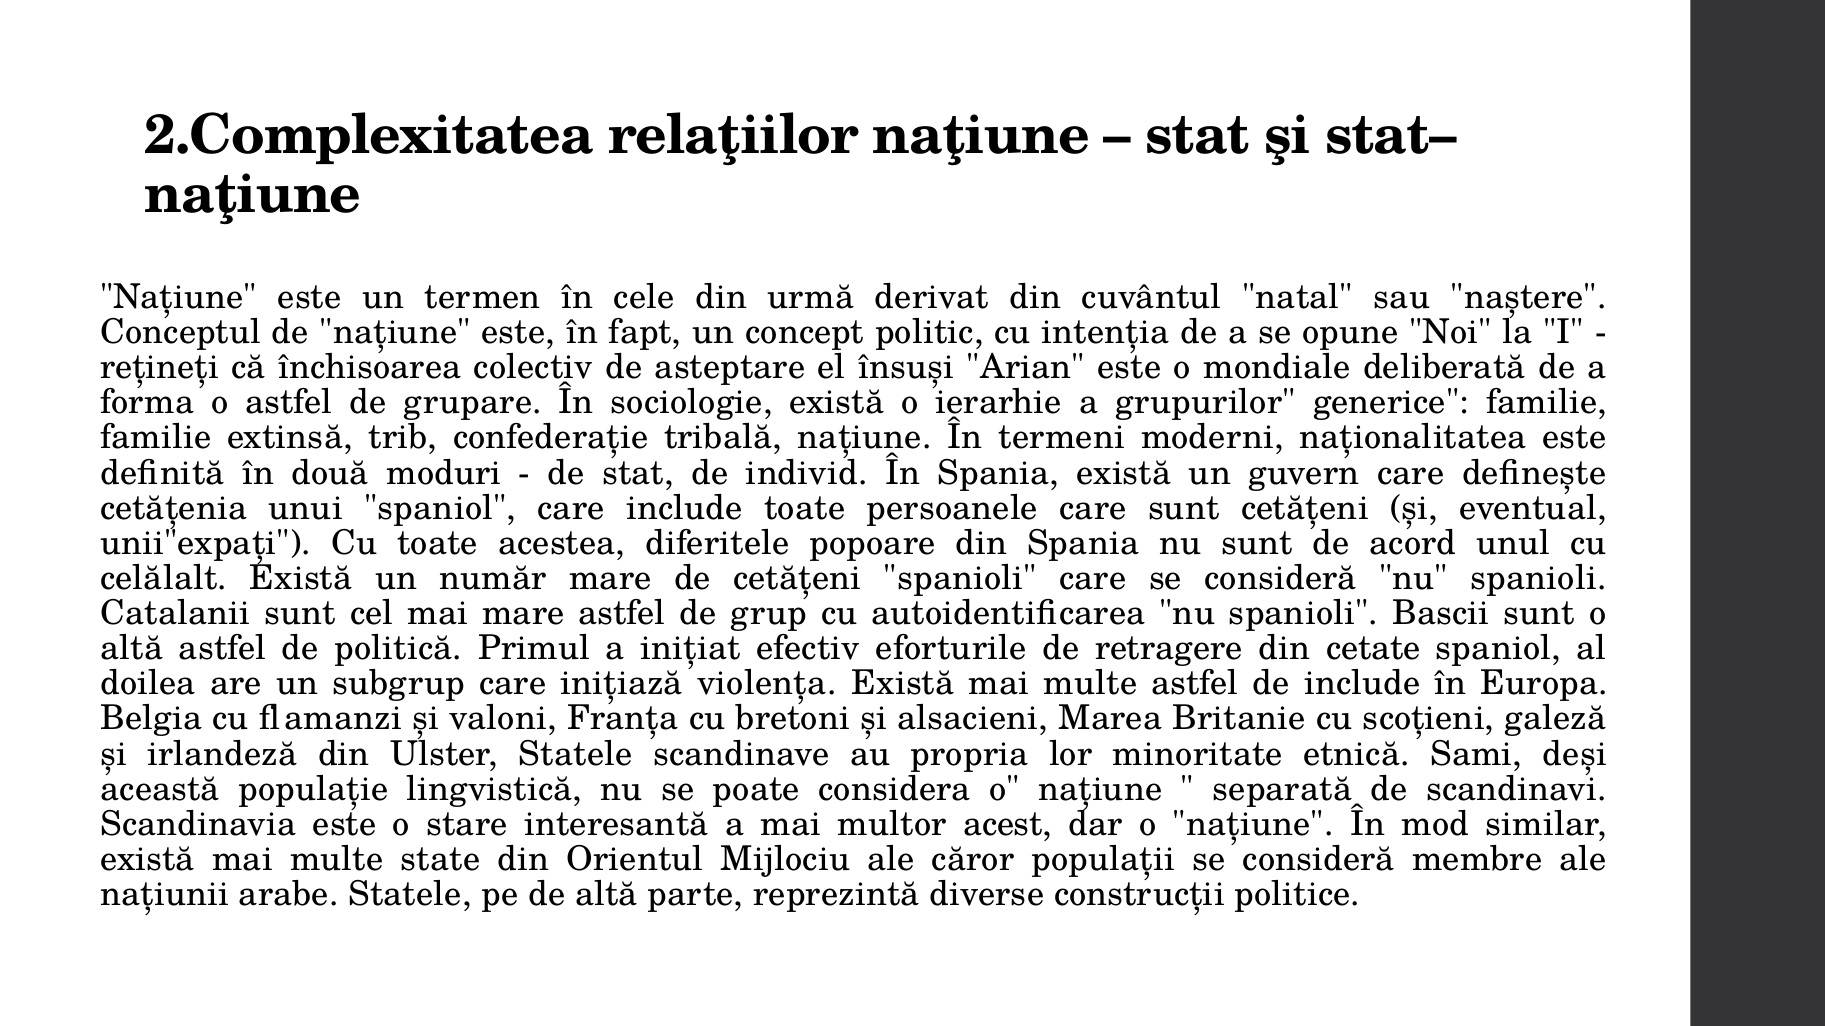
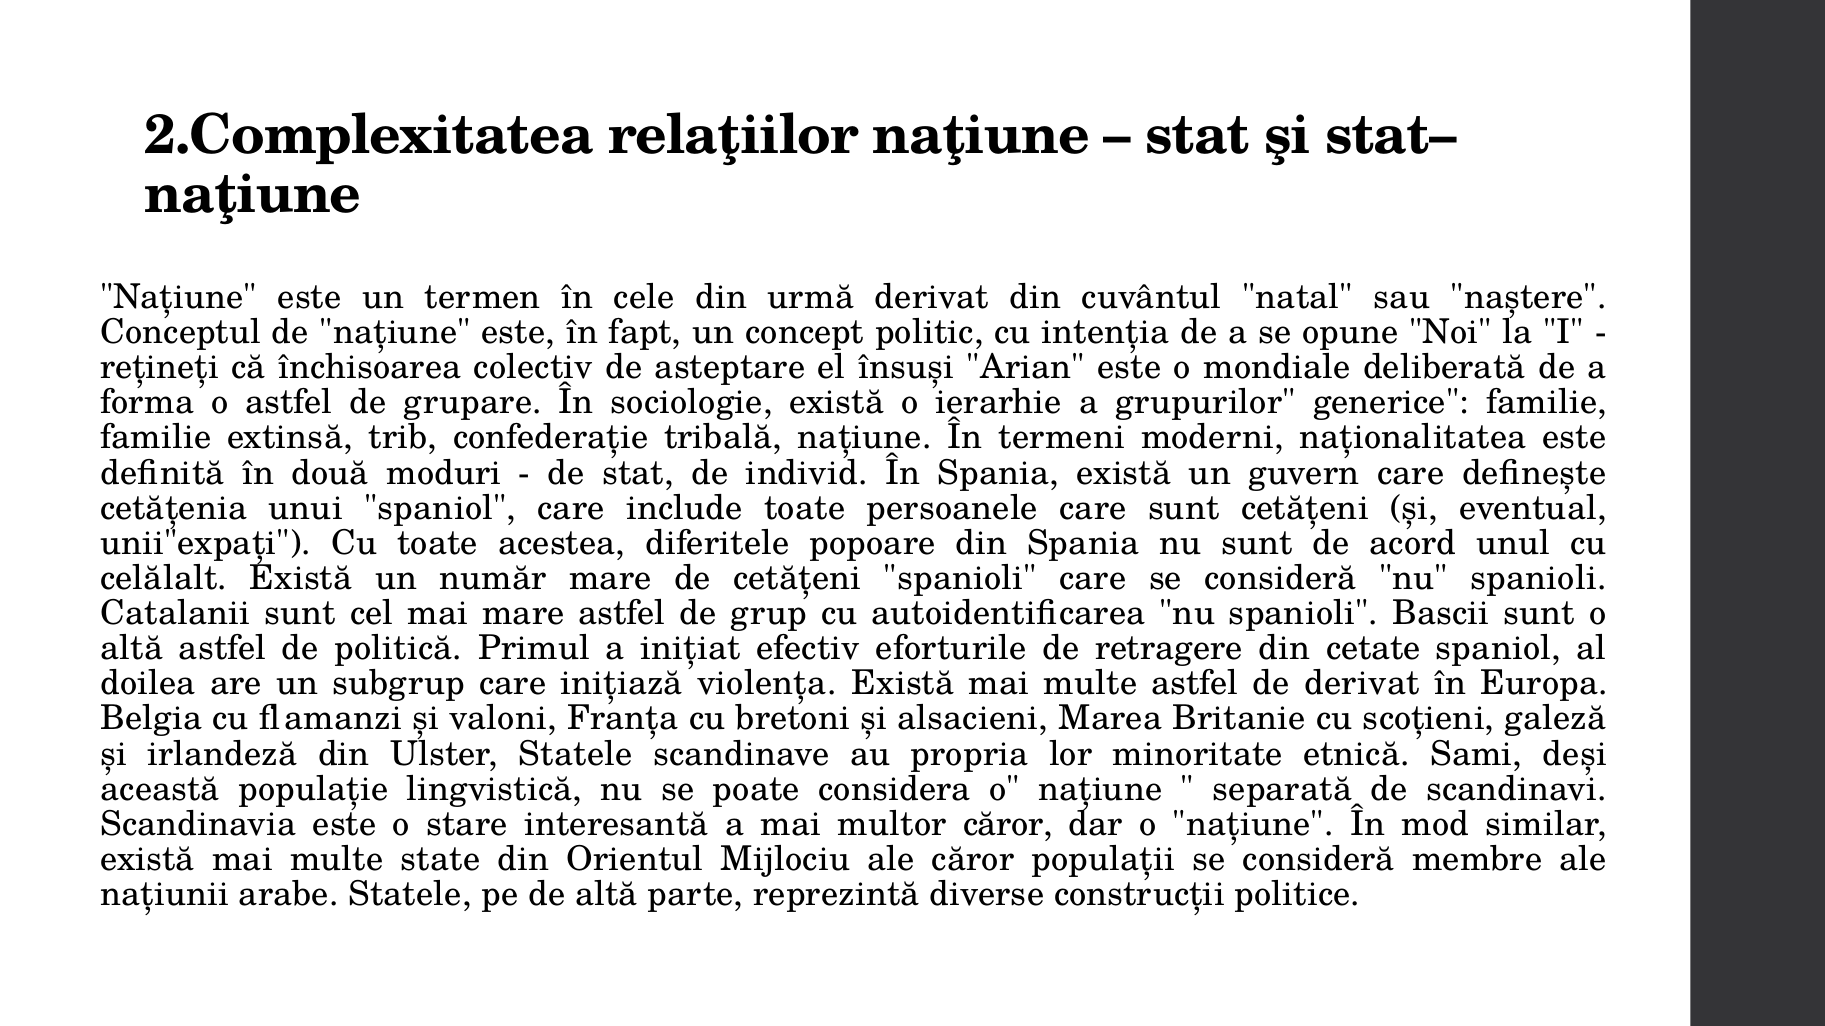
de include: include -> derivat (1362, 684)
multor acest: acest -> căror (1008, 824)
